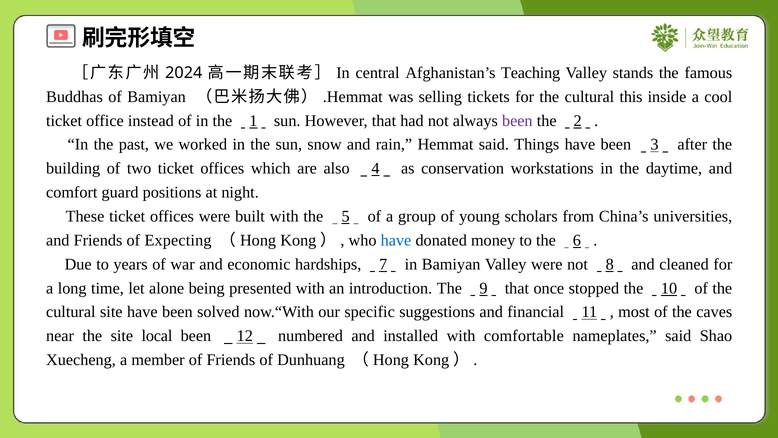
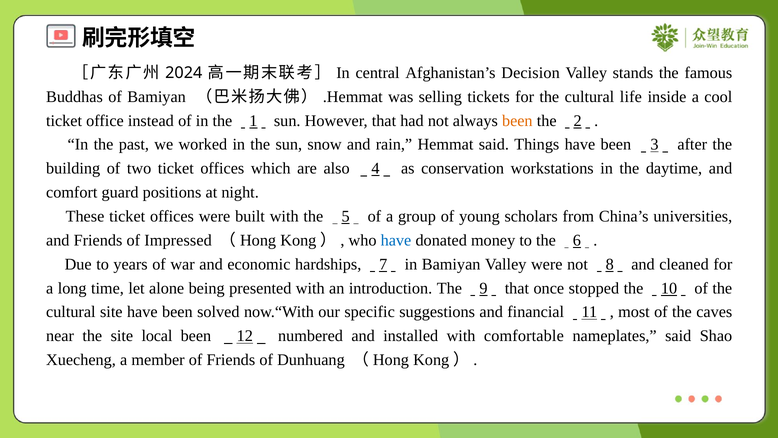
Teaching: Teaching -> Decision (531, 73)
this: this -> life (631, 97)
been colour: purple -> orange (517, 121)
Expecting: Expecting -> Impressed (178, 240)
